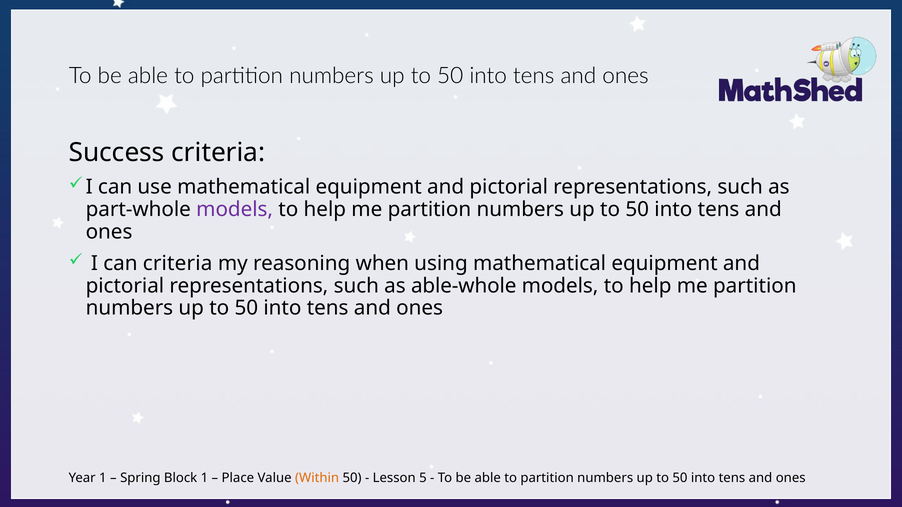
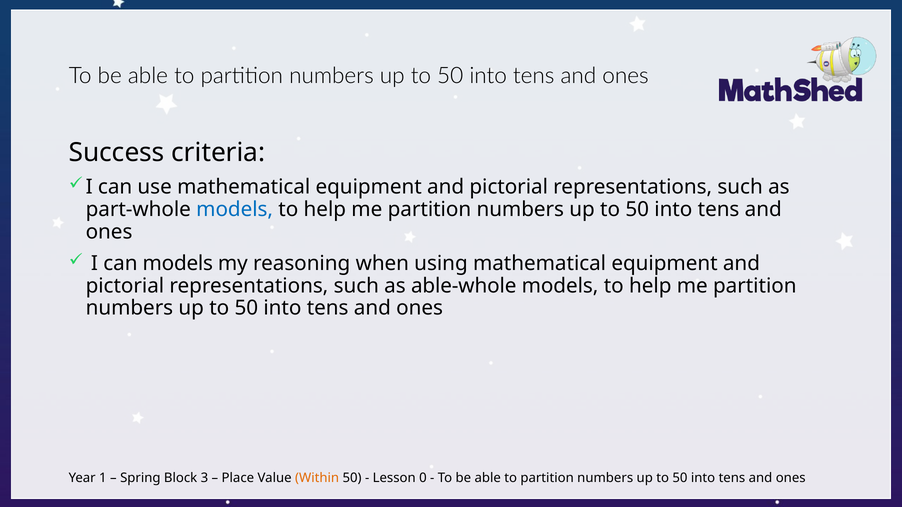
models colour: purple -> blue (235, 210)
can criteria: criteria -> models (178, 264)
Block 1: 1 -> 3 (204, 478)
5: 5 -> 0 (423, 478)
